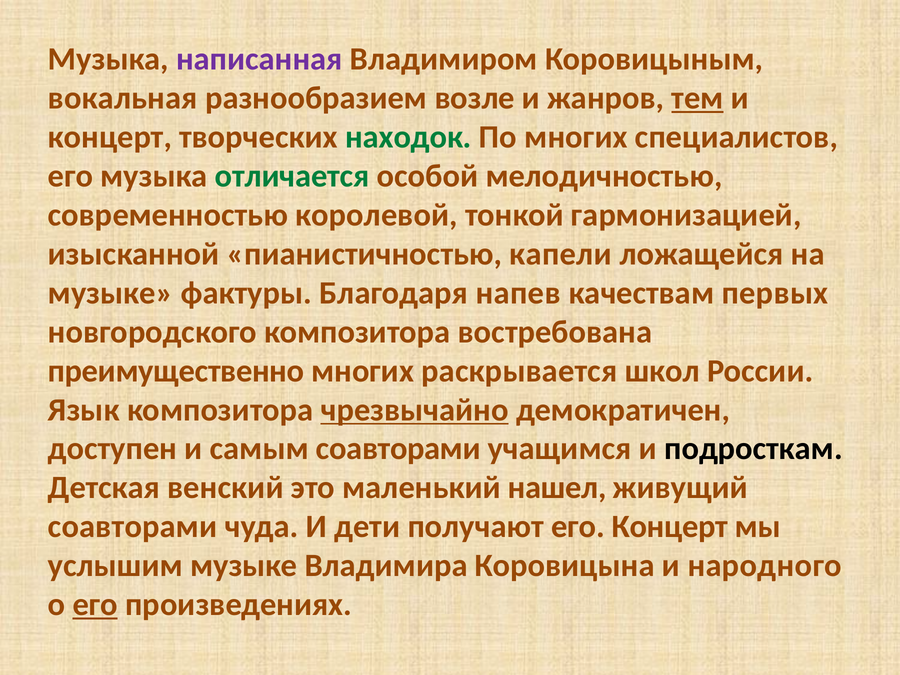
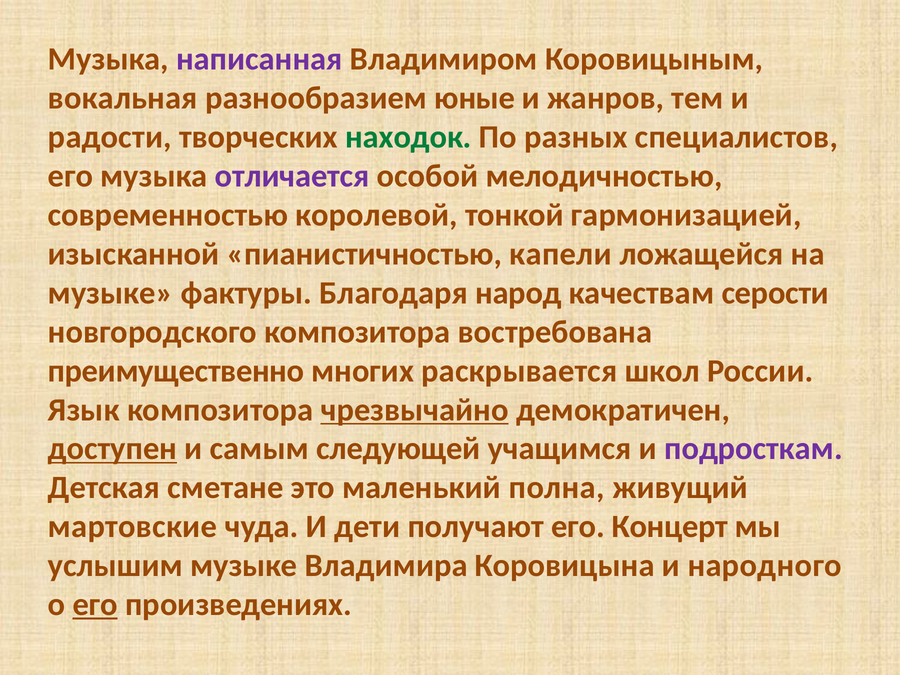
возле: возле -> юные (475, 98)
тем underline: present -> none (697, 98)
концерт: концерт -> радости (110, 137)
По многих: многих -> разных (576, 137)
отличается colour: green -> purple (292, 176)
напев: напев -> народ (518, 293)
первых: первых -> серости (775, 293)
доступен underline: none -> present (113, 449)
самым соавторами: соавторами -> следующей (398, 449)
подросткам colour: black -> purple (754, 449)
венский: венский -> сметане (225, 488)
нашел: нашел -> полна (557, 488)
соавторами: соавторами -> мартовские (133, 527)
